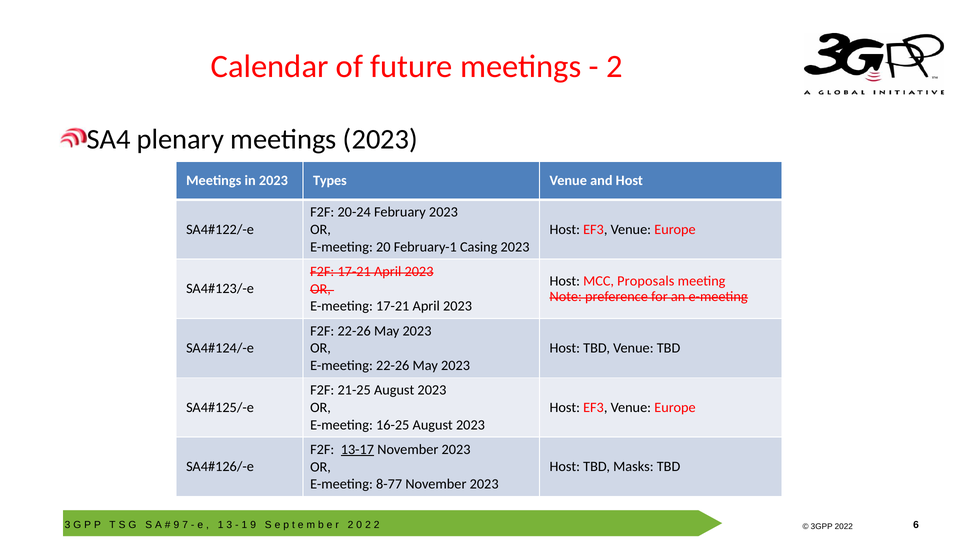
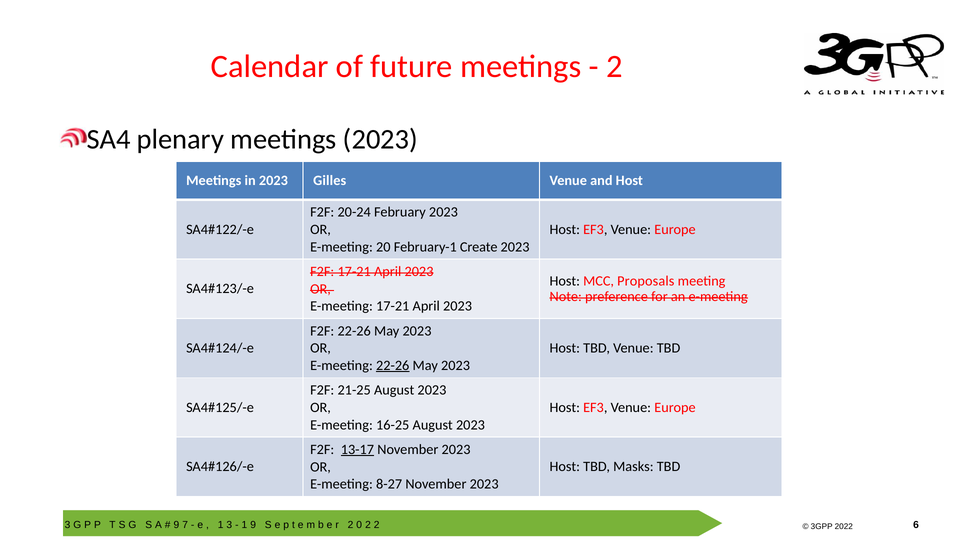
Types: Types -> Gilles (330, 181)
Casing: Casing -> Create (479, 247)
22-26 underline: none -> present (393, 366)
8-77: 8-77 -> 8-27 (389, 485)
